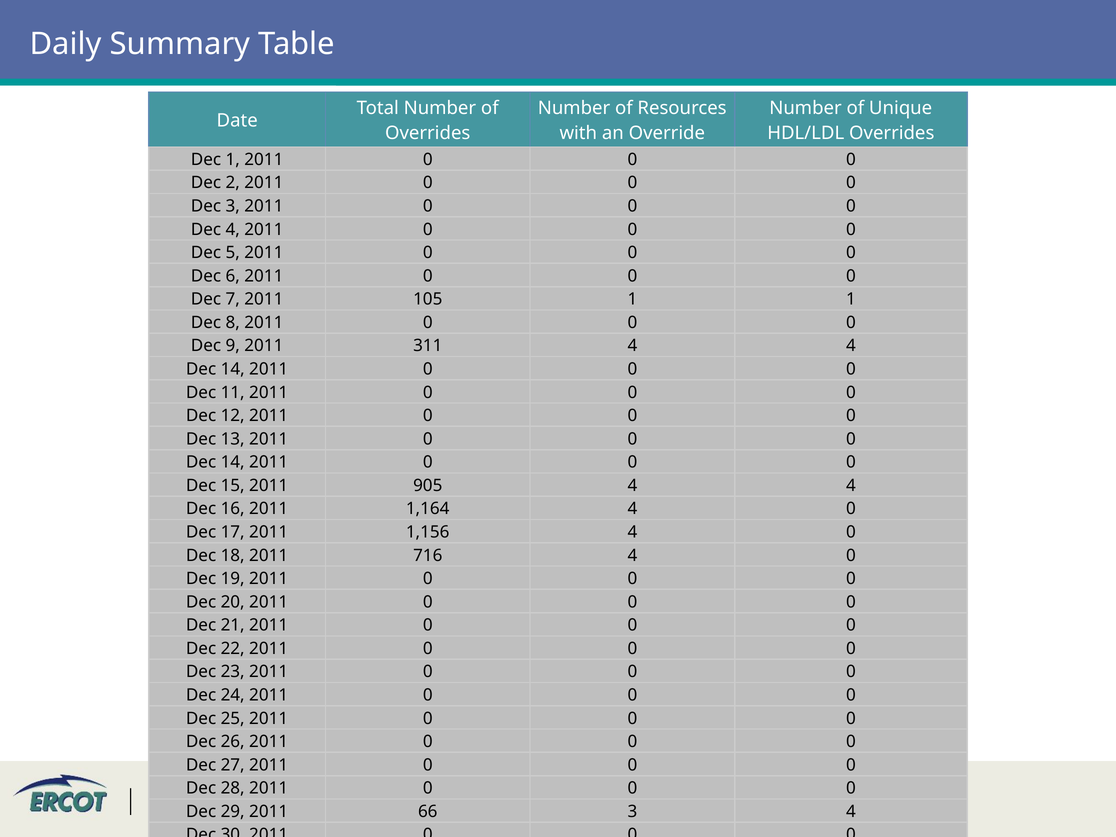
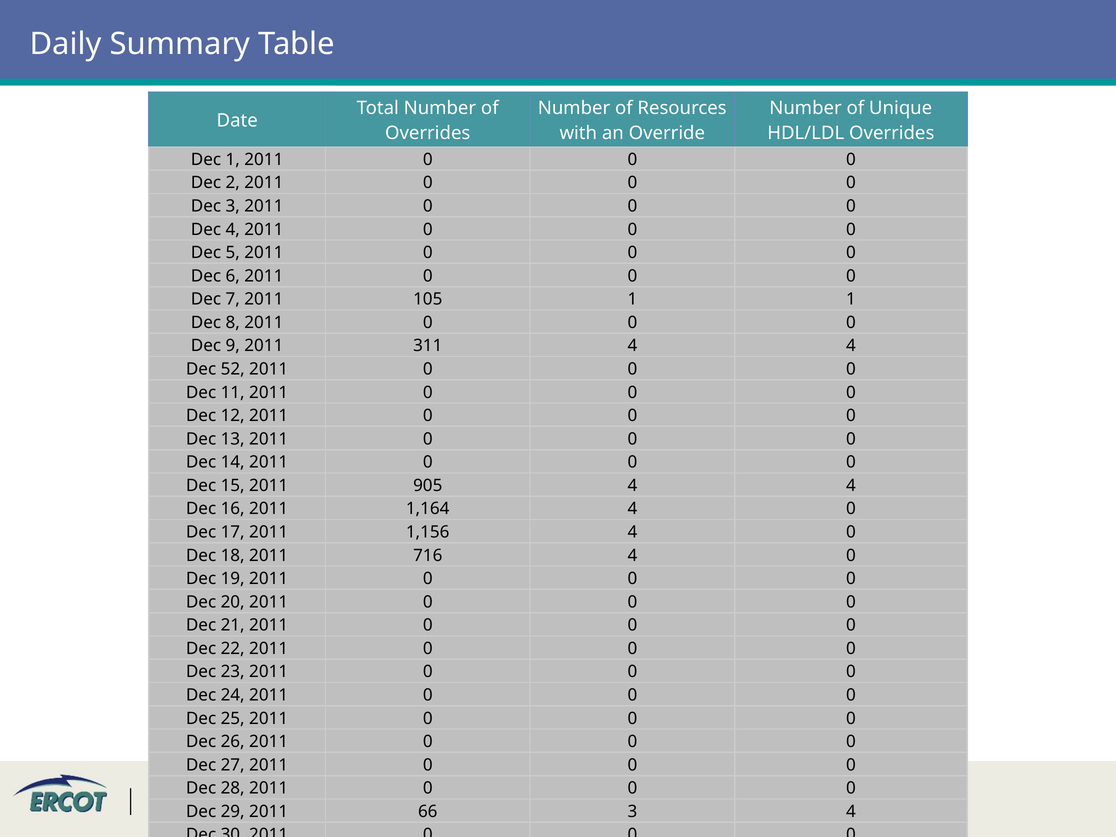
14: 14 -> 52 (233, 369)
